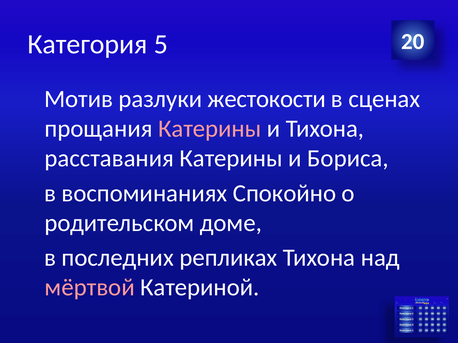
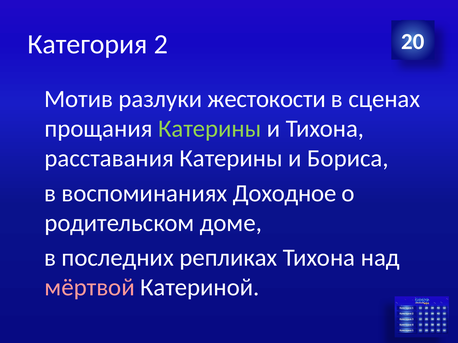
5: 5 -> 2 (161, 44)
Катерины colour: pink -> light green (210, 129)
Спокойно: Спокойно -> Доходное (285, 193)
